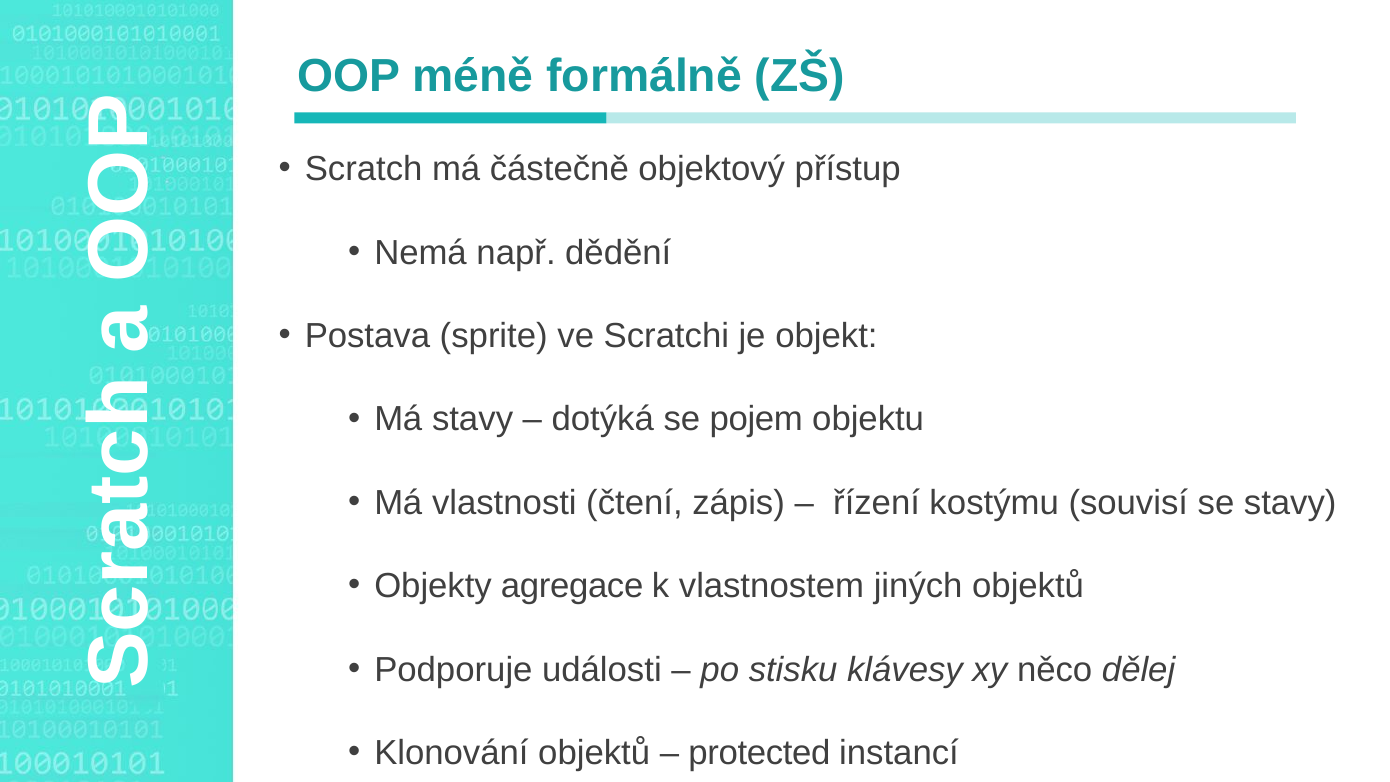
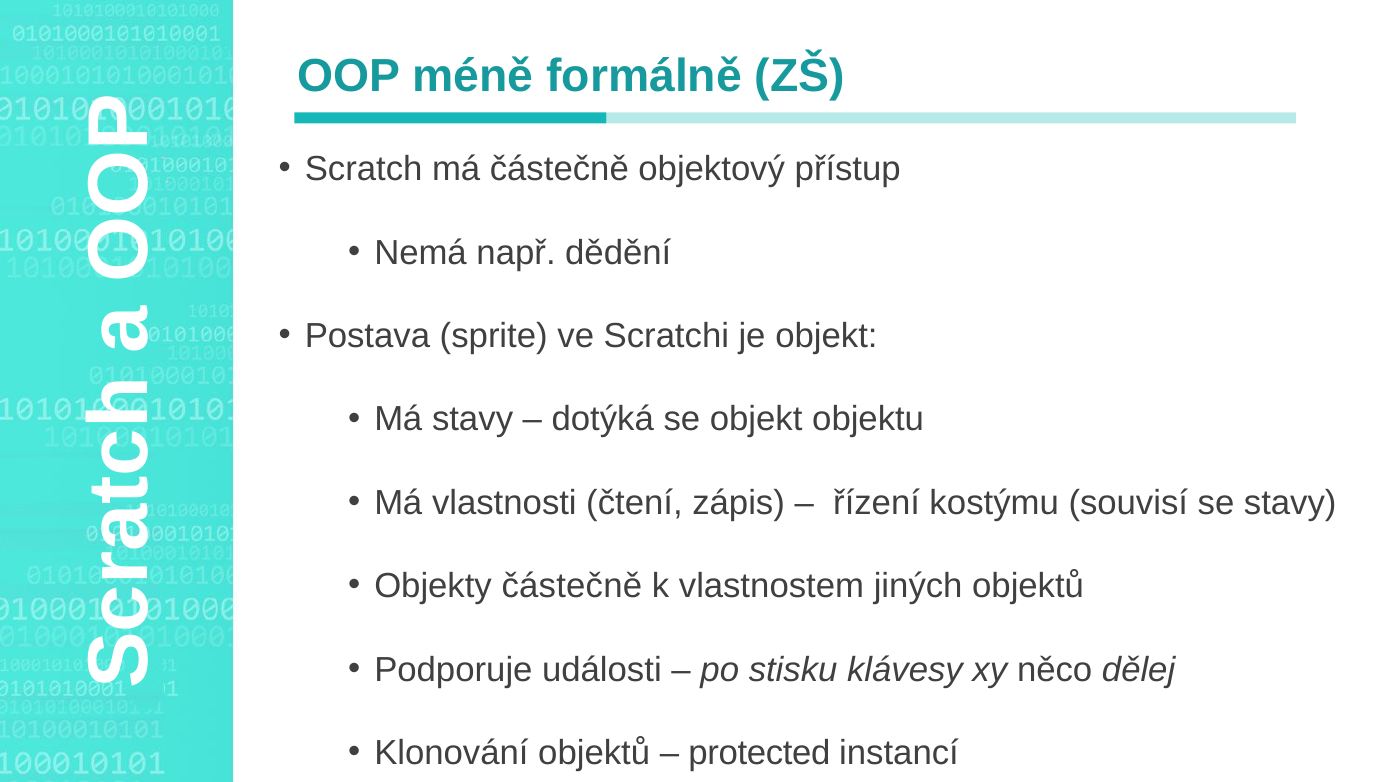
se pojem: pojem -> objekt (756, 419)
Objekty agregace: agregace -> částečně (572, 586)
